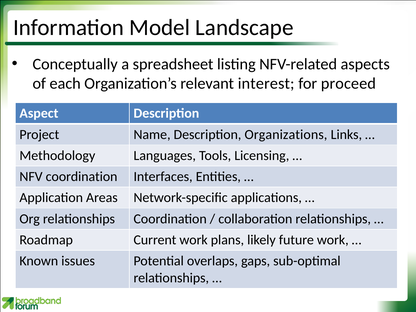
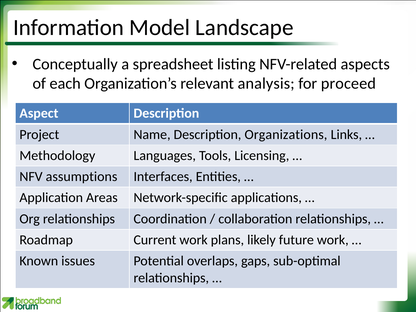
interest: interest -> analysis (266, 84)
NFV coordination: coordination -> assumptions (82, 177)
